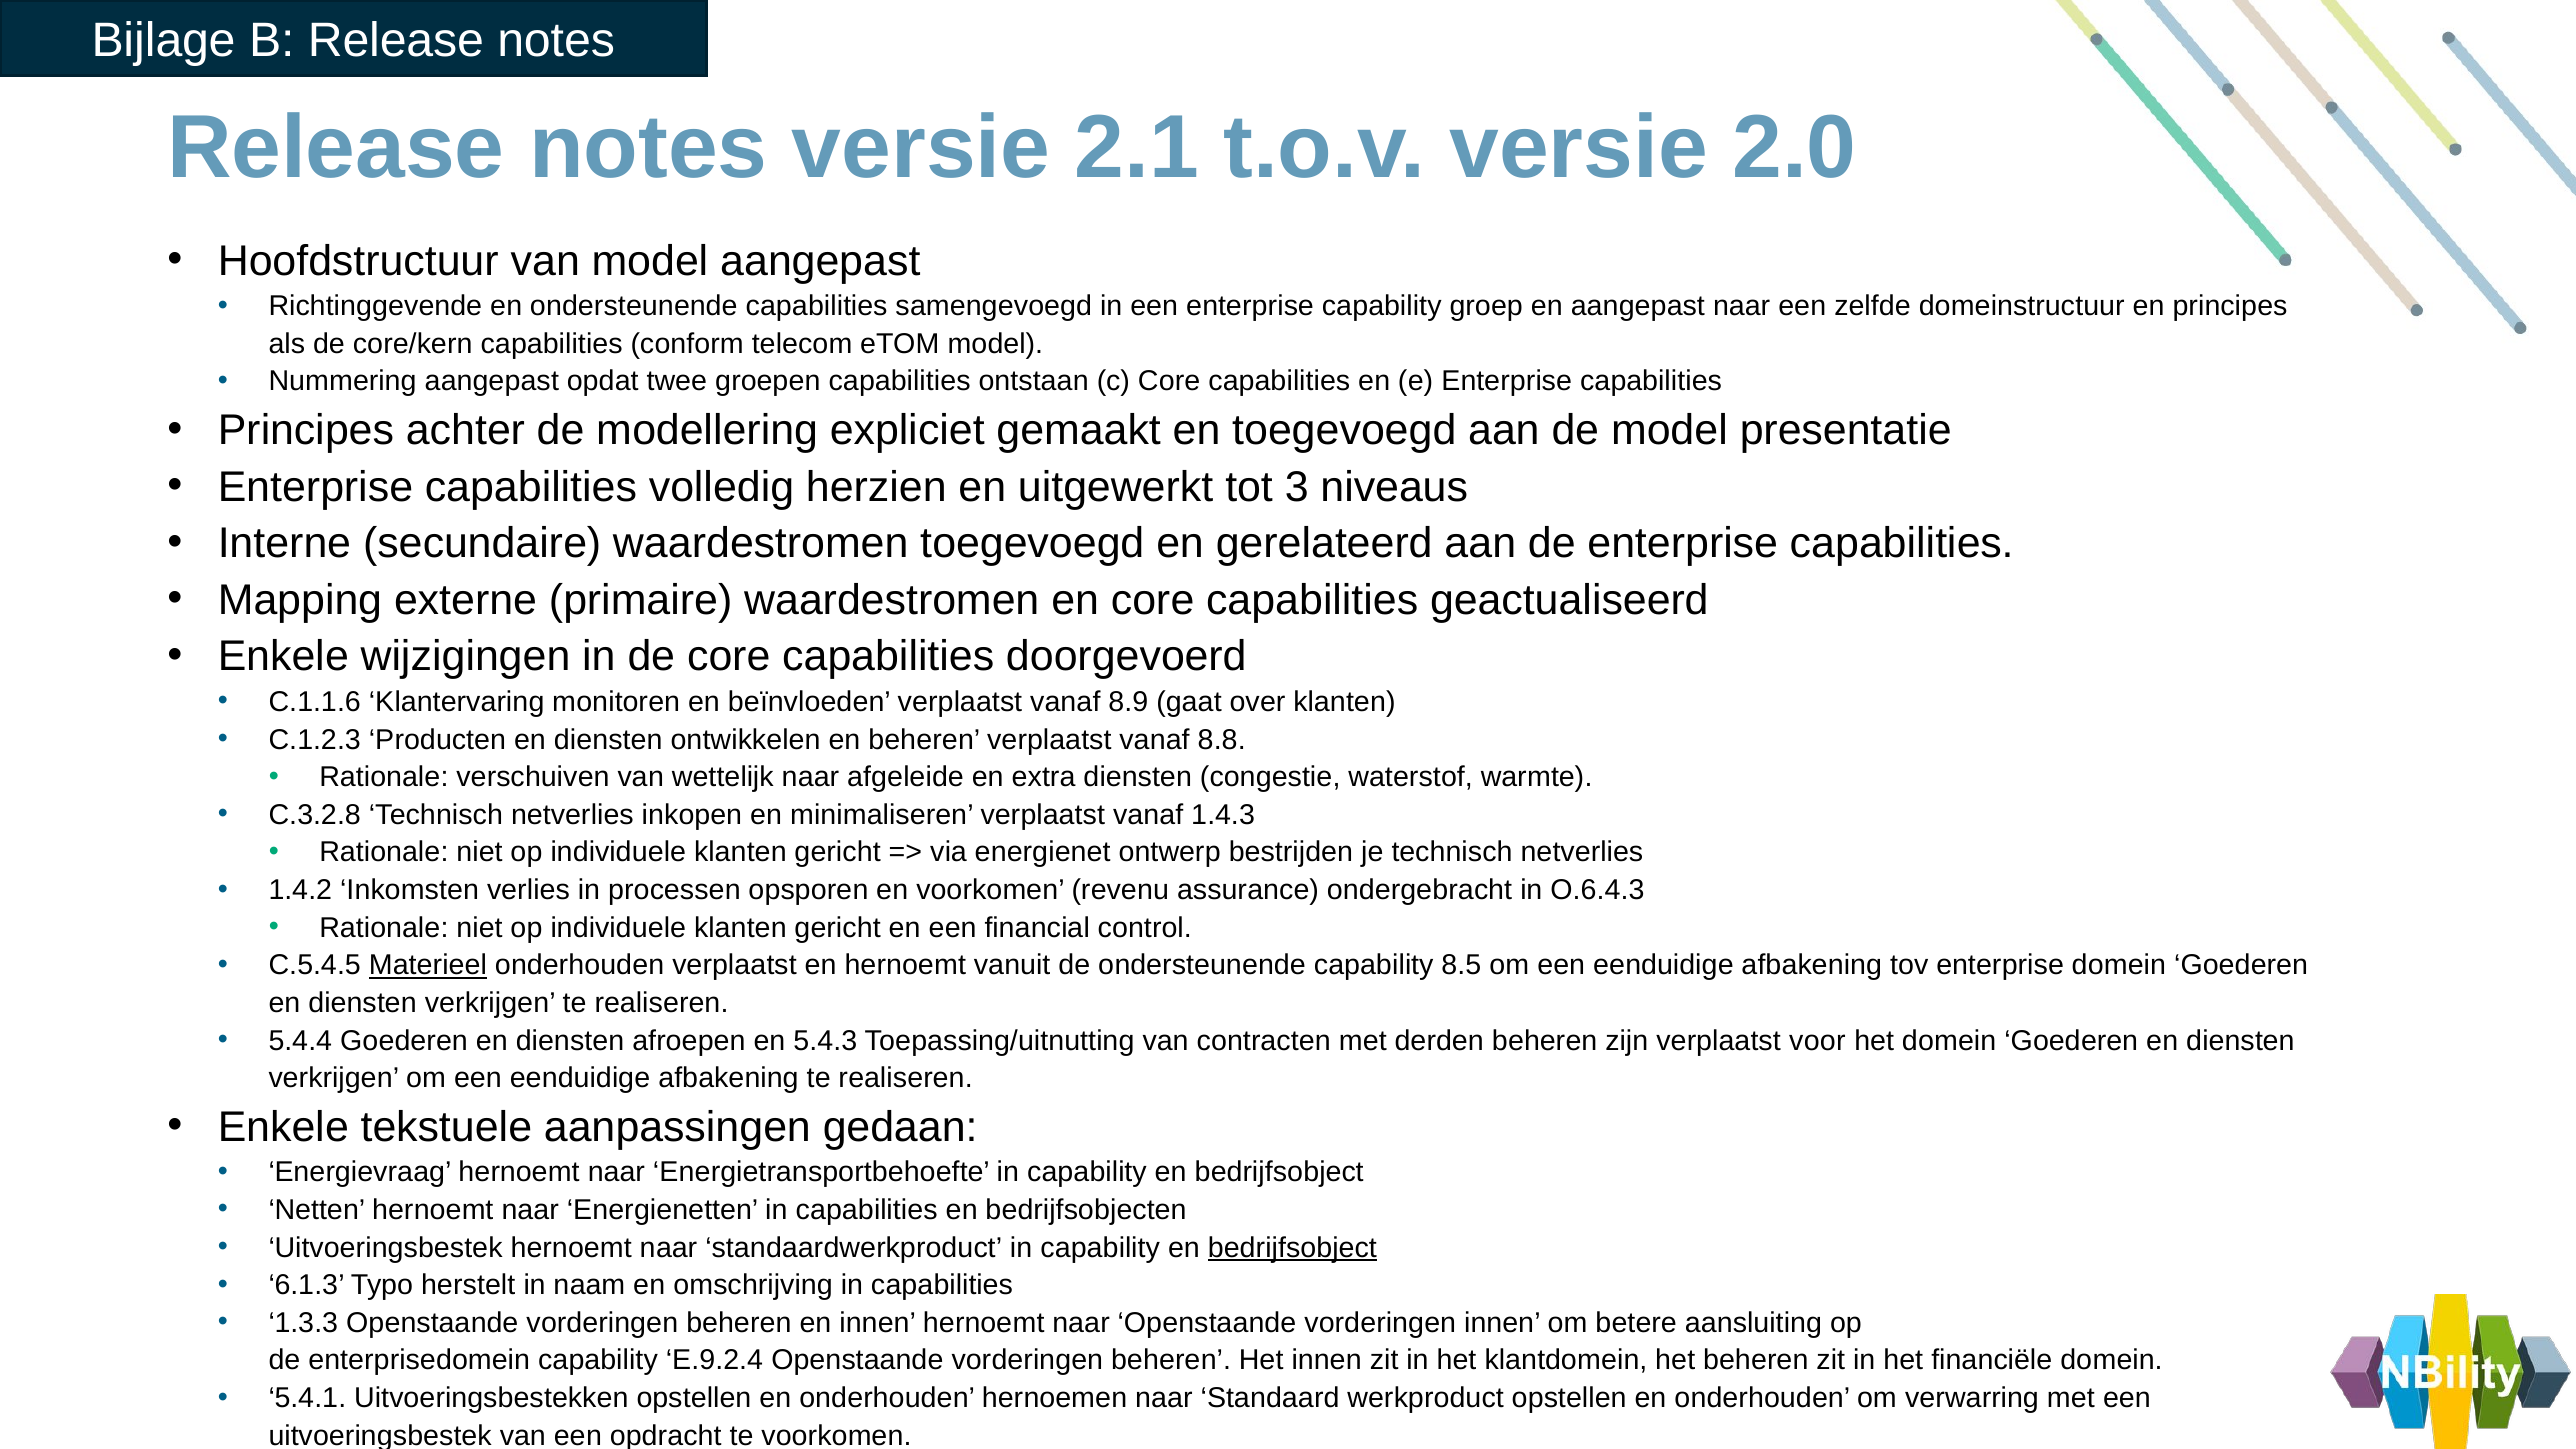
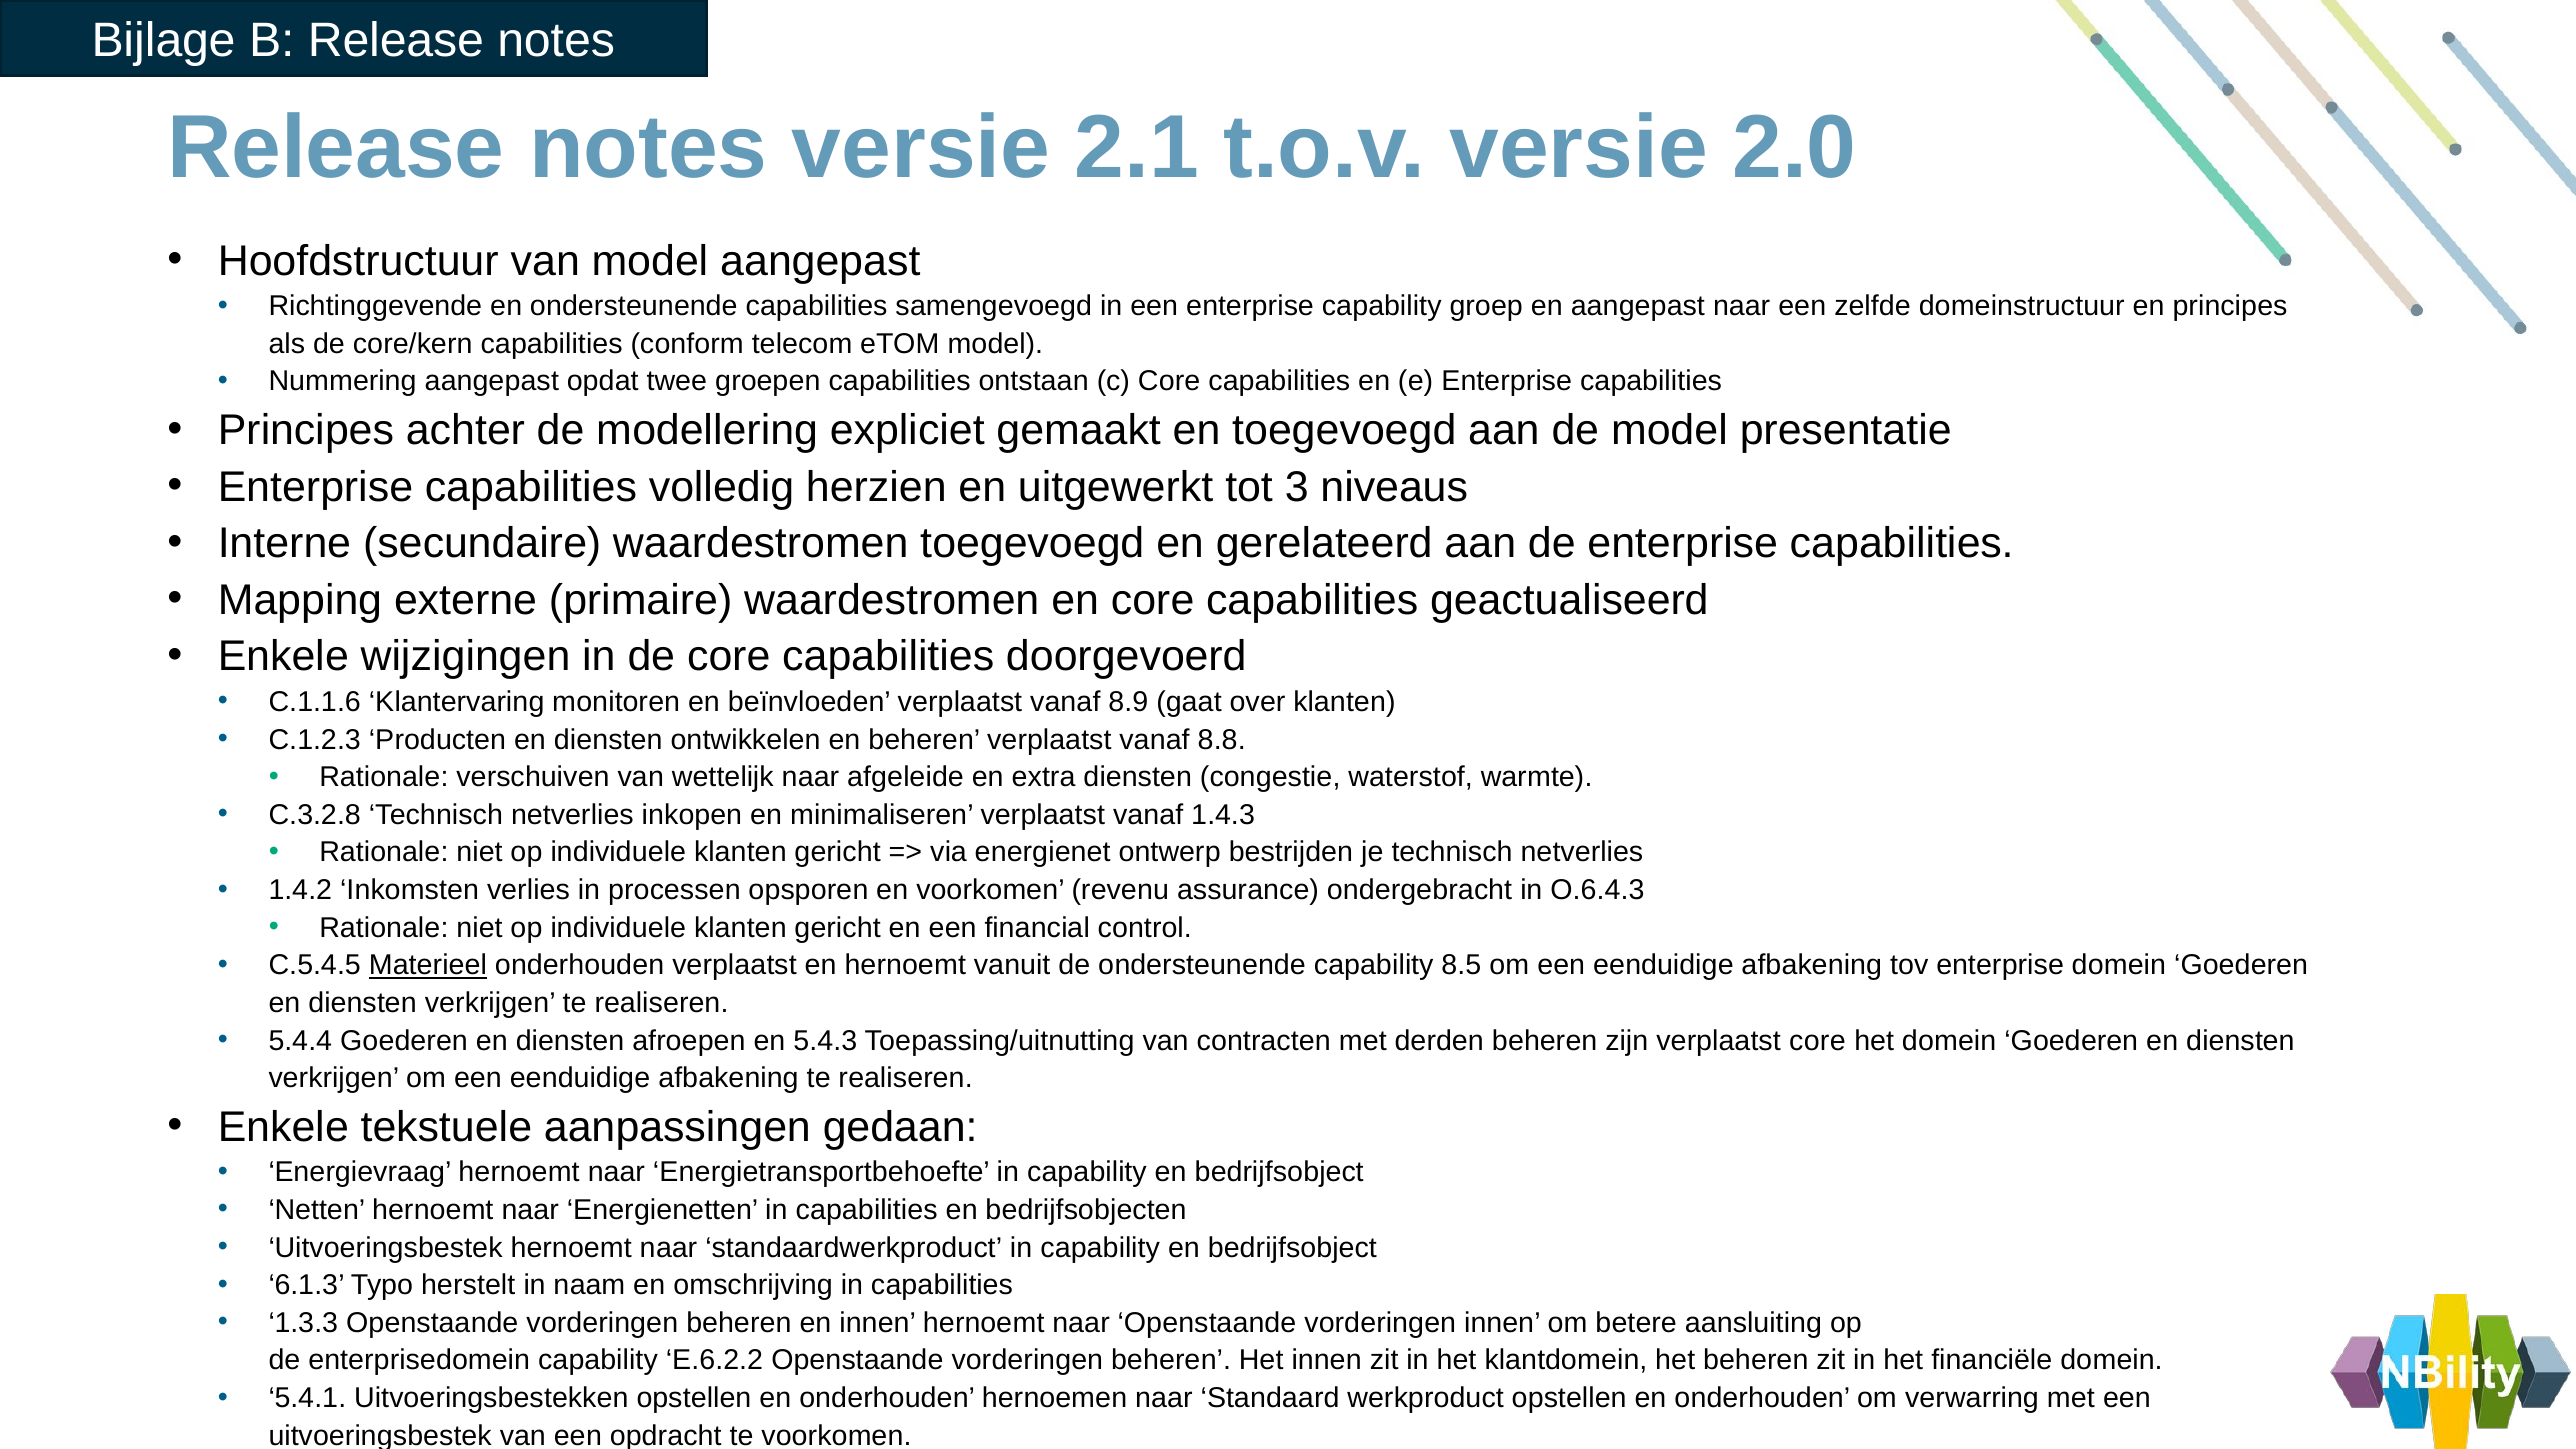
verplaatst voor: voor -> core (1817, 1041)
bedrijfsobject underline: present -> none (1292, 1248)
E.9.2.4: E.9.2.4 -> E.6.2.2 (714, 1361)
